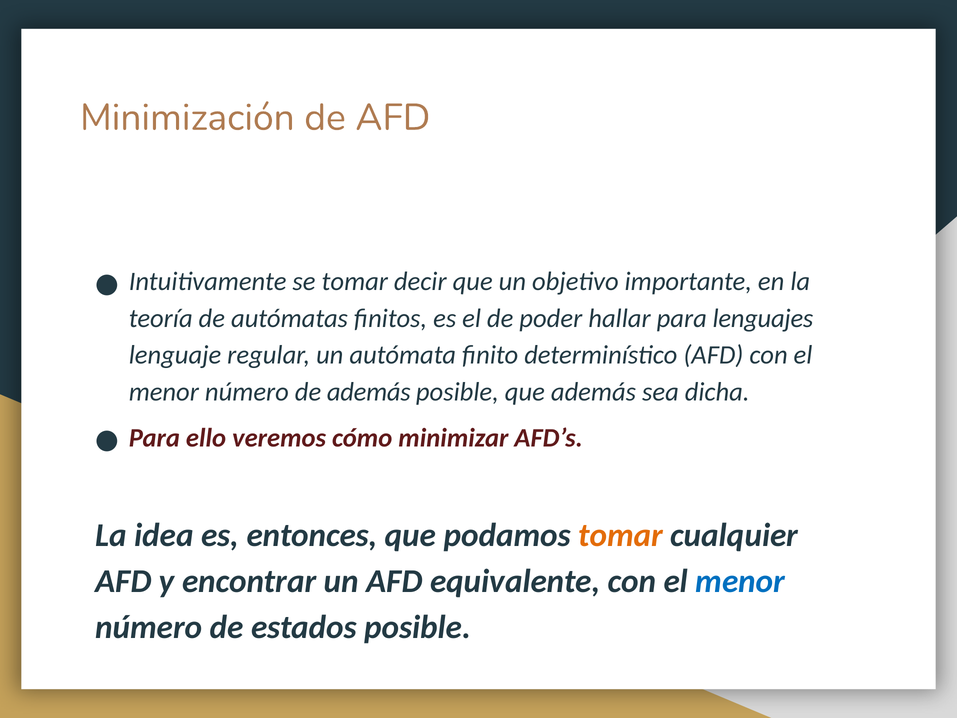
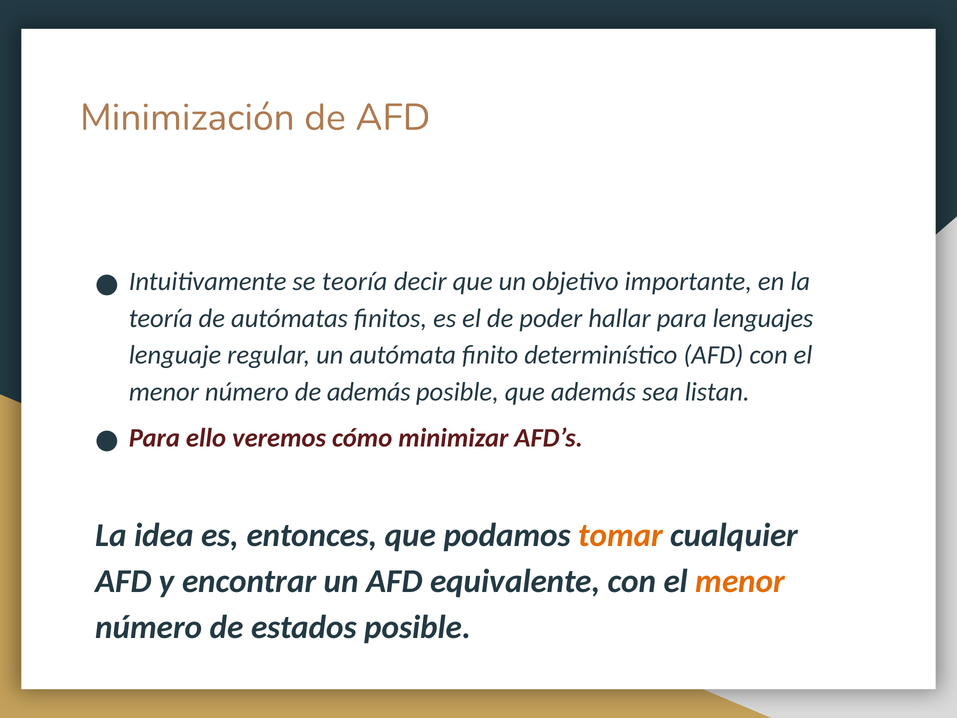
se tomar: tomar -> teoría (355, 282)
dicha: dicha -> listan (717, 392)
menor colour: blue -> orange (740, 581)
